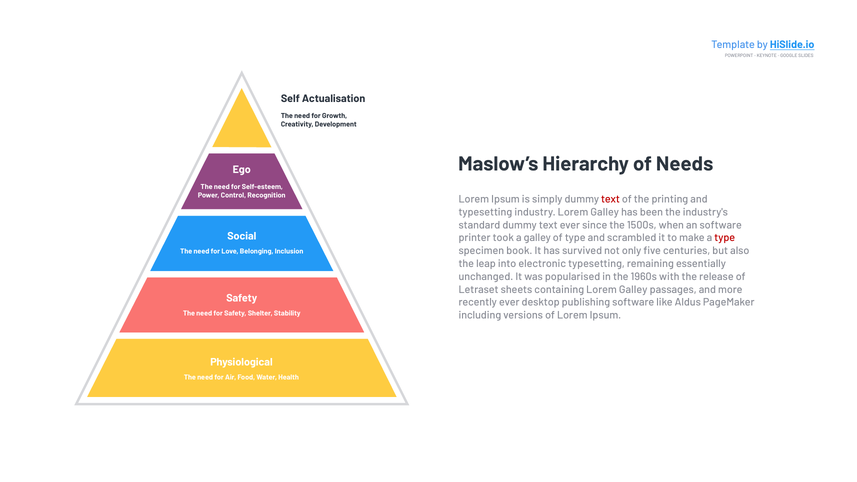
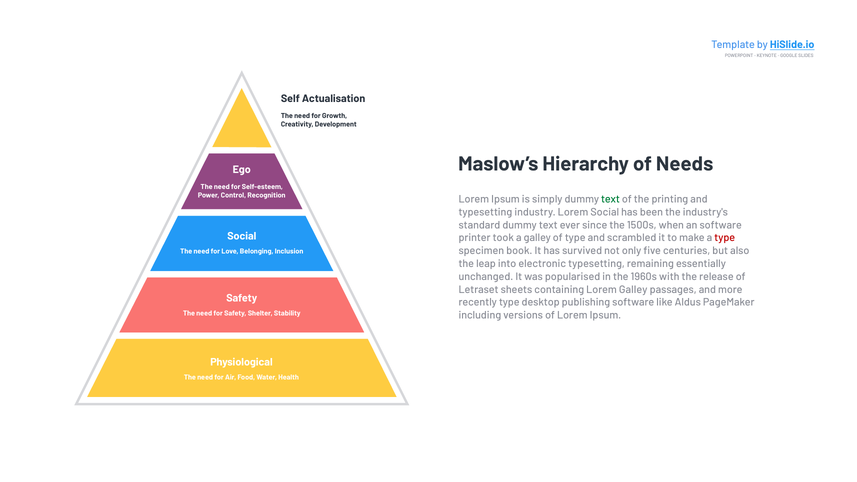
text colour: red -> green (610, 199)
industry Lorem Galley: Galley -> Social (605, 212)
recently ever: ever -> type (509, 302)
